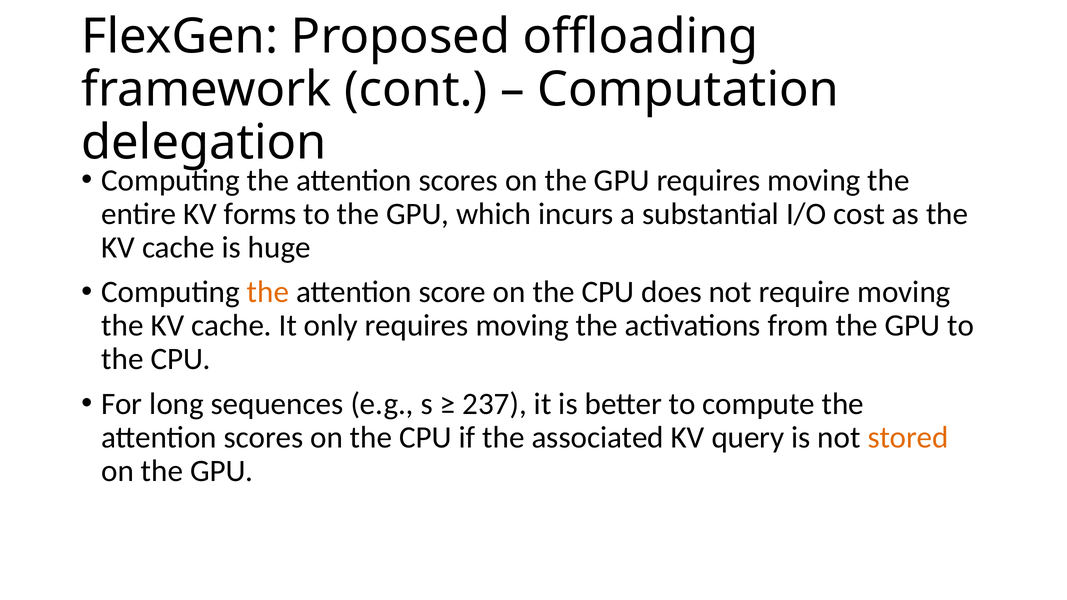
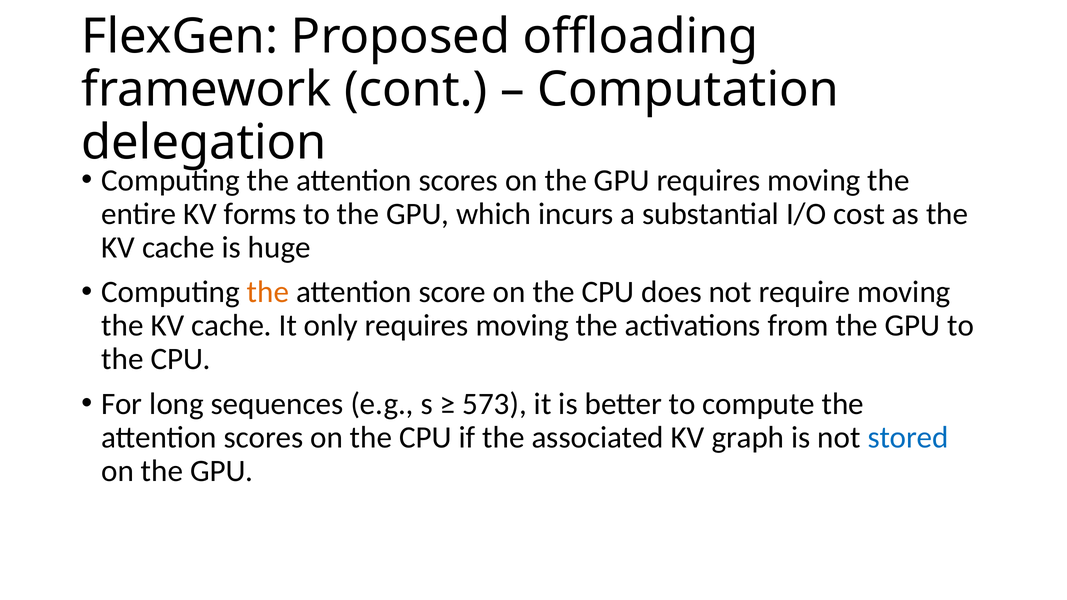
237: 237 -> 573 (495, 404)
query: query -> graph (748, 437)
stored colour: orange -> blue (908, 437)
